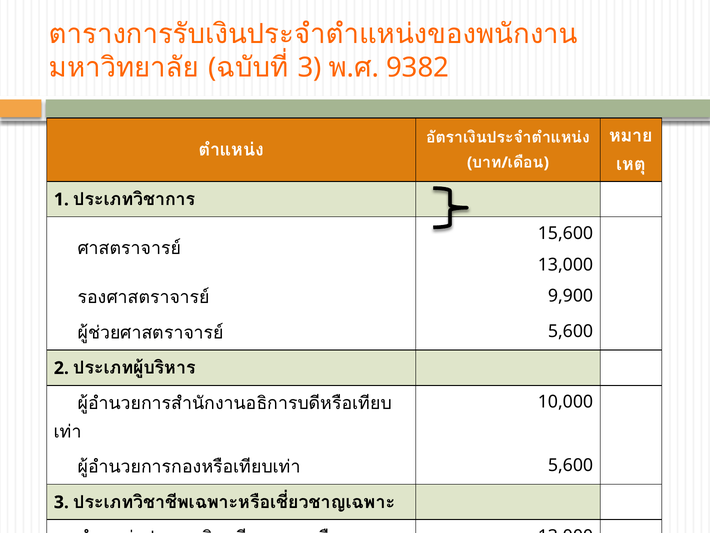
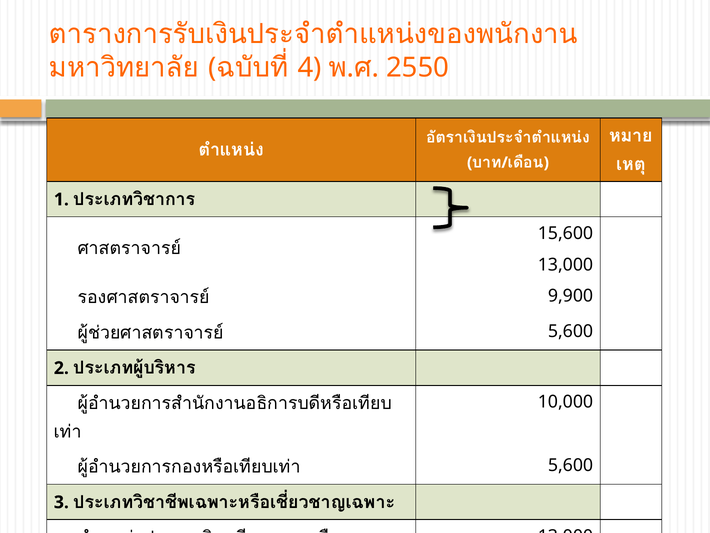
3: 3 -> 4 (310, 67)
9382: 9382 -> 2550 (418, 67)
